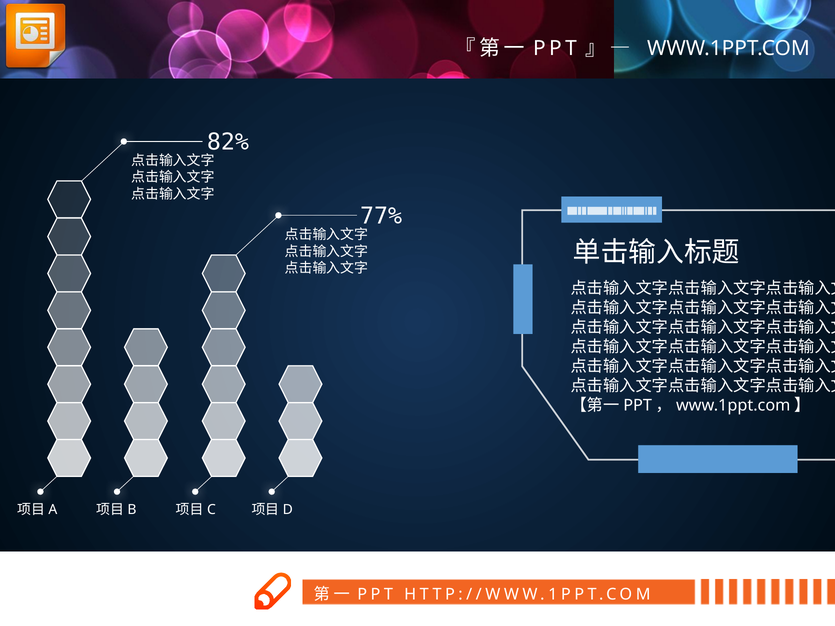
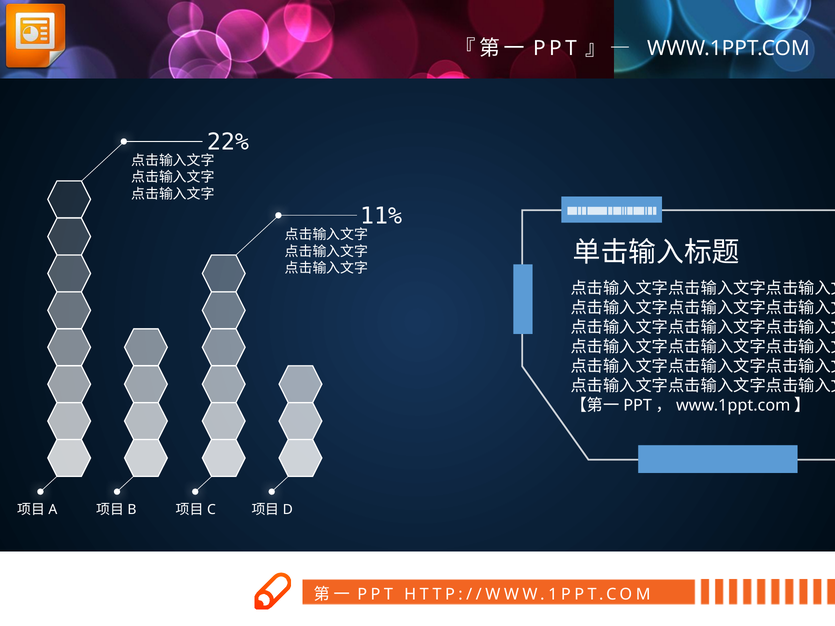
82%: 82% -> 22% (228, 142)
77%: 77% -> 11% (381, 216)
